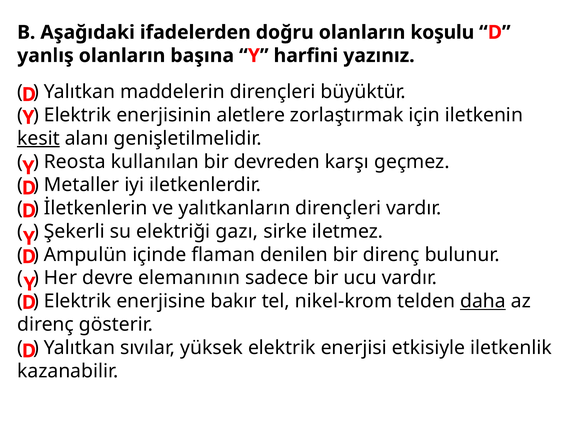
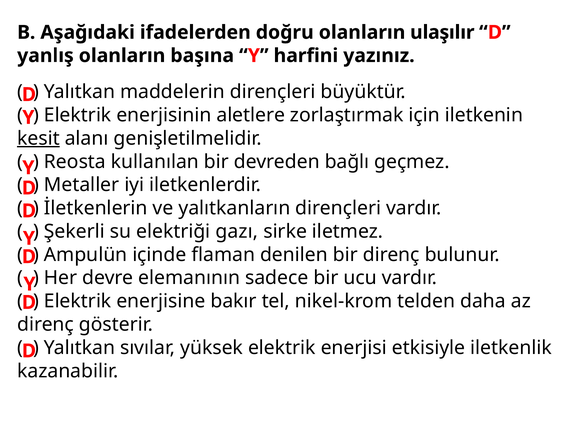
koşulu: koşulu -> ulaşılır (442, 32)
karşı: karşı -> bağlı (347, 162)
daha underline: present -> none (483, 302)
